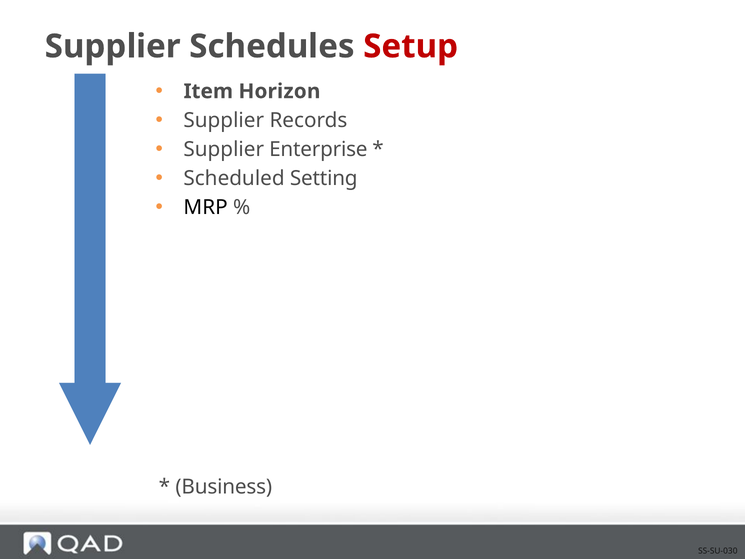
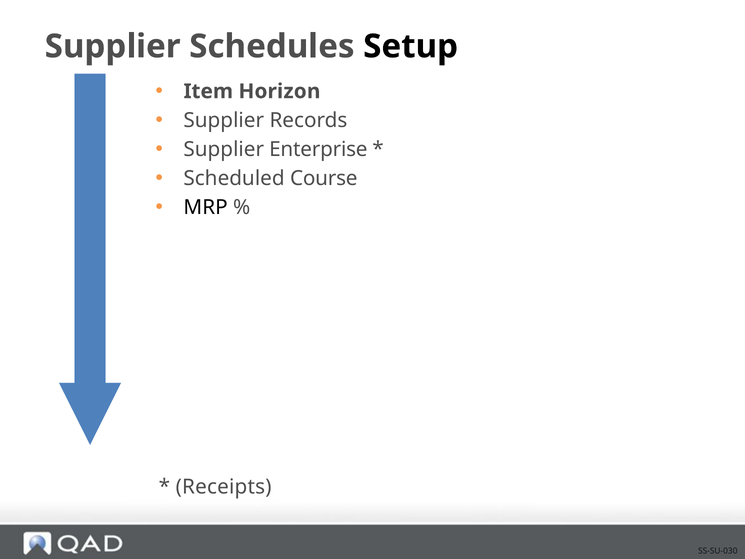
Setup colour: red -> black (411, 46)
Setting: Setting -> Course (324, 178)
Business: Business -> Receipts (224, 487)
